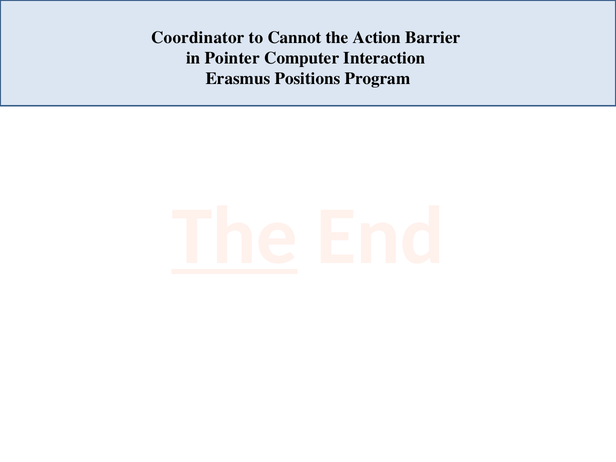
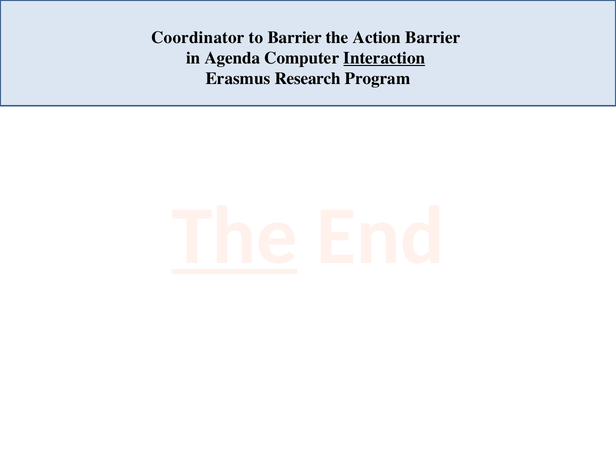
to Cannot: Cannot -> Barrier (295, 38)
Pointer: Pointer -> Agenda (232, 58)
Interaction underline: none -> present (384, 58)
Positions: Positions -> Research (308, 79)
